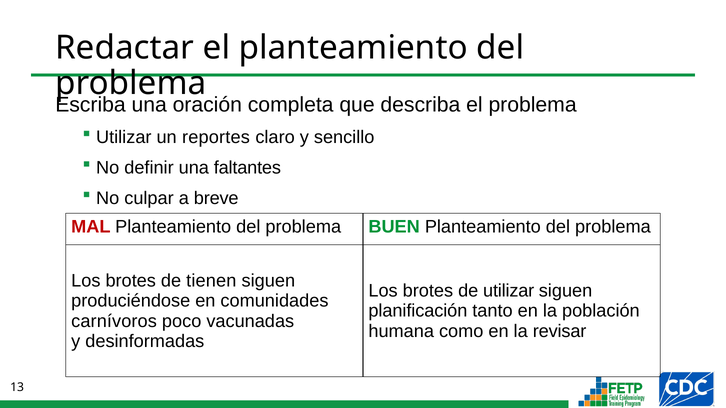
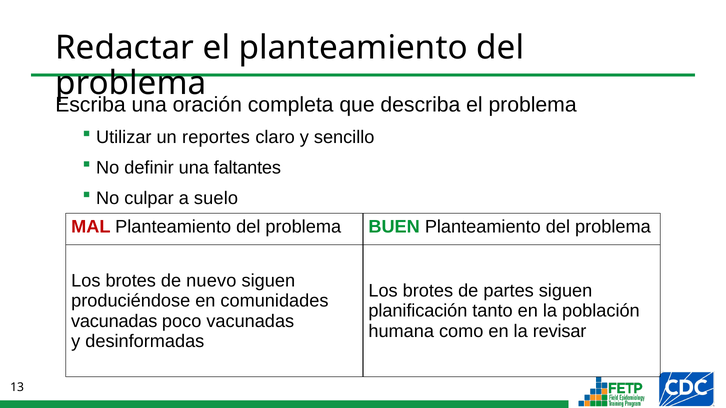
breve: breve -> suelo (216, 198)
tienen: tienen -> nuevo (211, 281)
de utilizar: utilizar -> partes (509, 291)
carnívoros: carnívoros -> vacunadas (114, 321)
